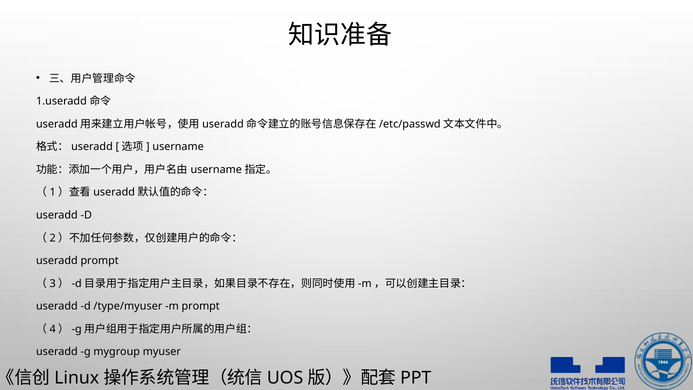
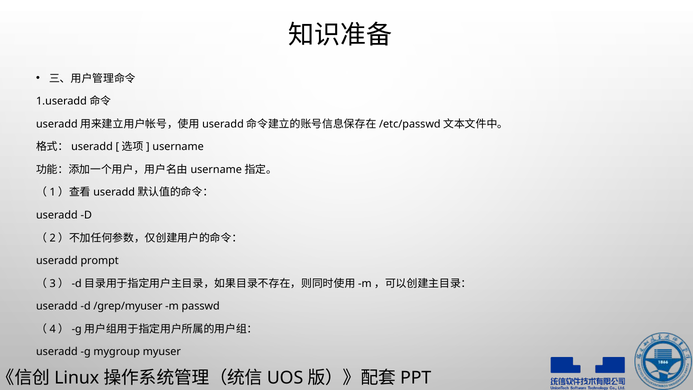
/type/myuser: /type/myuser -> /grep/myuser (128, 306)
m prompt: prompt -> passwd (201, 306)
